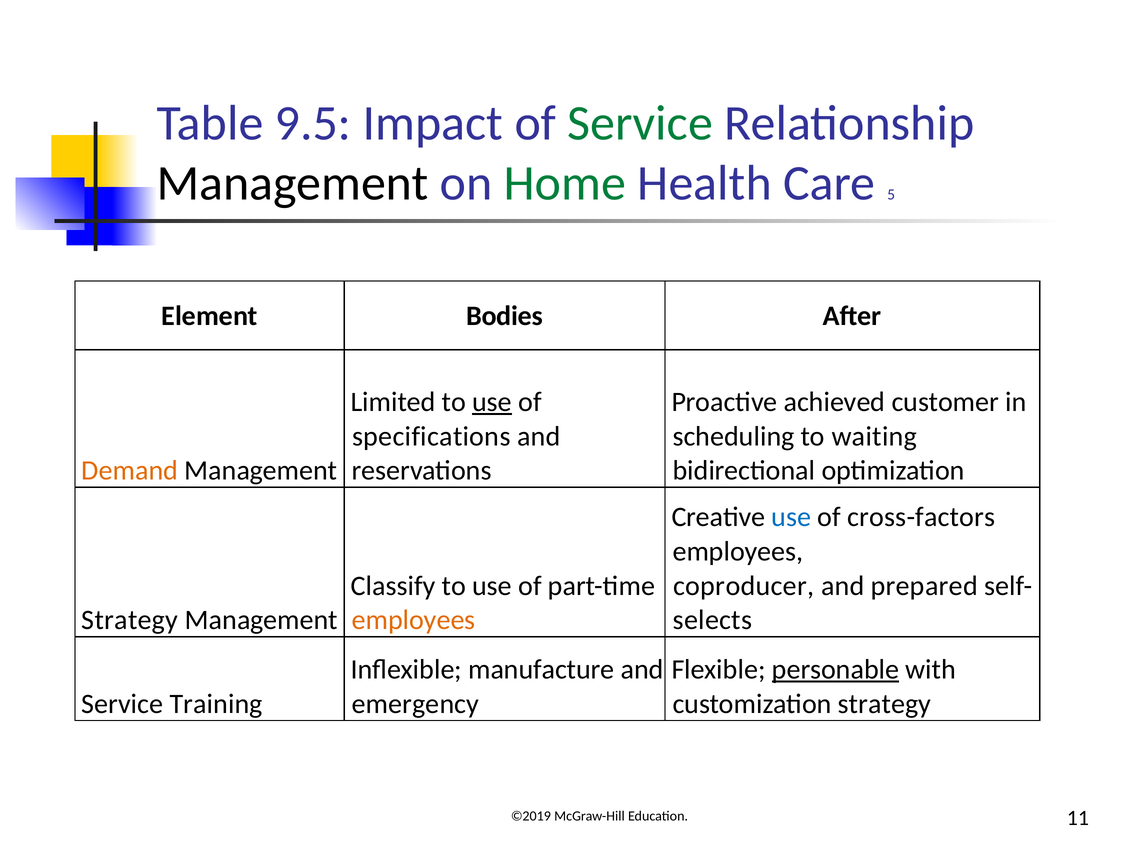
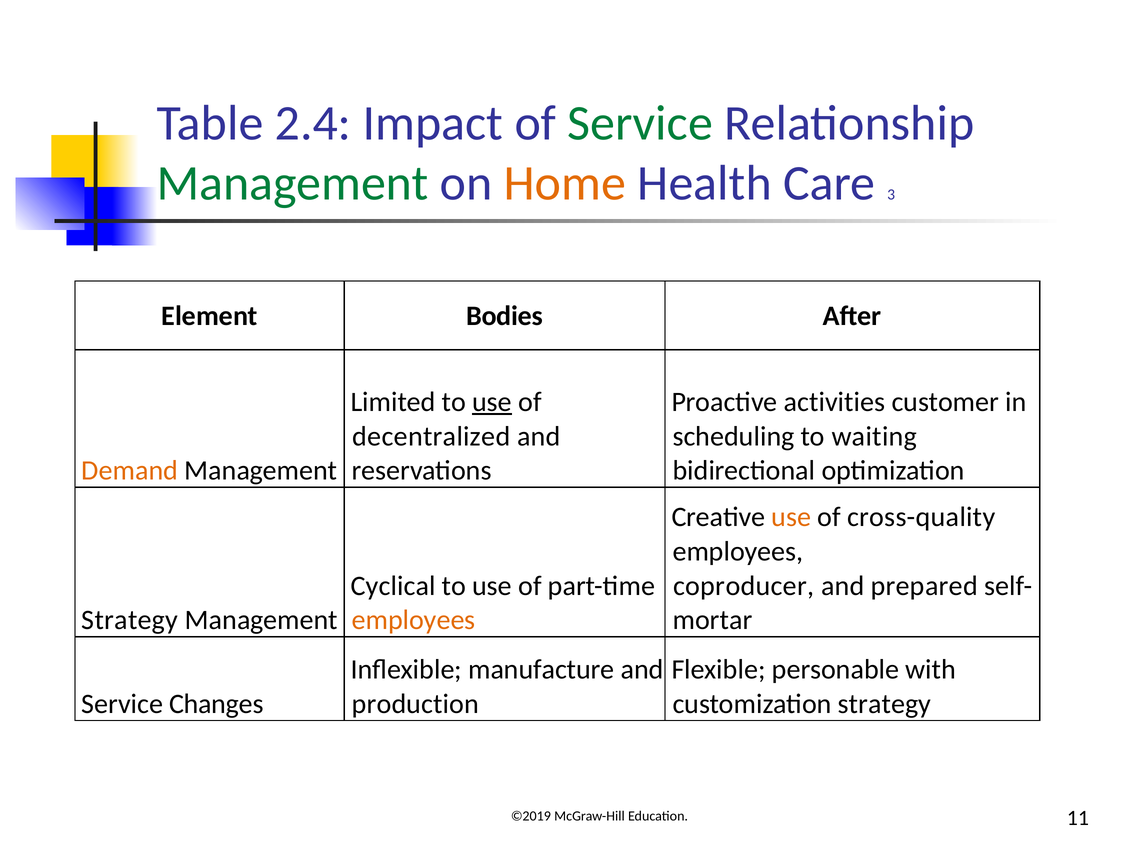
9.5: 9.5 -> 2.4 (313, 123)
Management colour: black -> green (293, 183)
Home colour: green -> orange (565, 183)
5: 5 -> 3 (891, 195)
achieved: achieved -> activities (834, 402)
specifications: specifications -> decentralized (431, 436)
use colour: blue -> orange (791, 517)
cross-factors: cross-factors -> cross-quality (921, 517)
Classify: Classify -> Cyclical (393, 586)
selects: selects -> mortar (713, 620)
personable underline: present -> none (836, 669)
Training: Training -> Changes (216, 704)
emergency: emergency -> production (415, 704)
